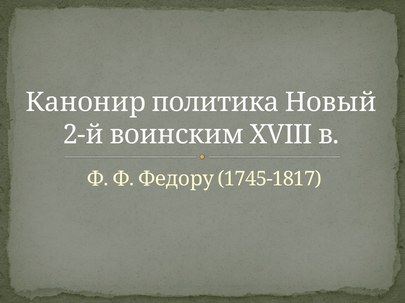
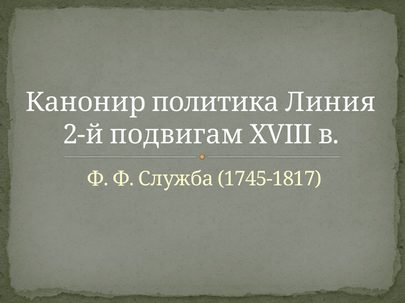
Новый: Новый -> Линия (330, 103)
воинским: воинским -> подвигам (177, 135)
Федору: Федору -> Служба (176, 179)
